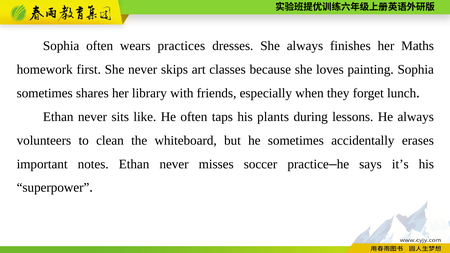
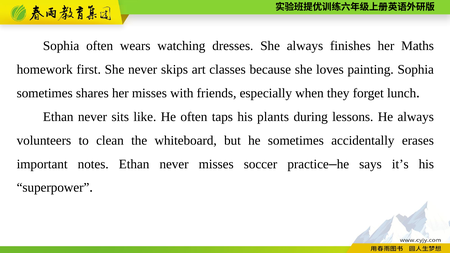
practices: practices -> watching (181, 46)
her library: library -> misses (149, 93)
